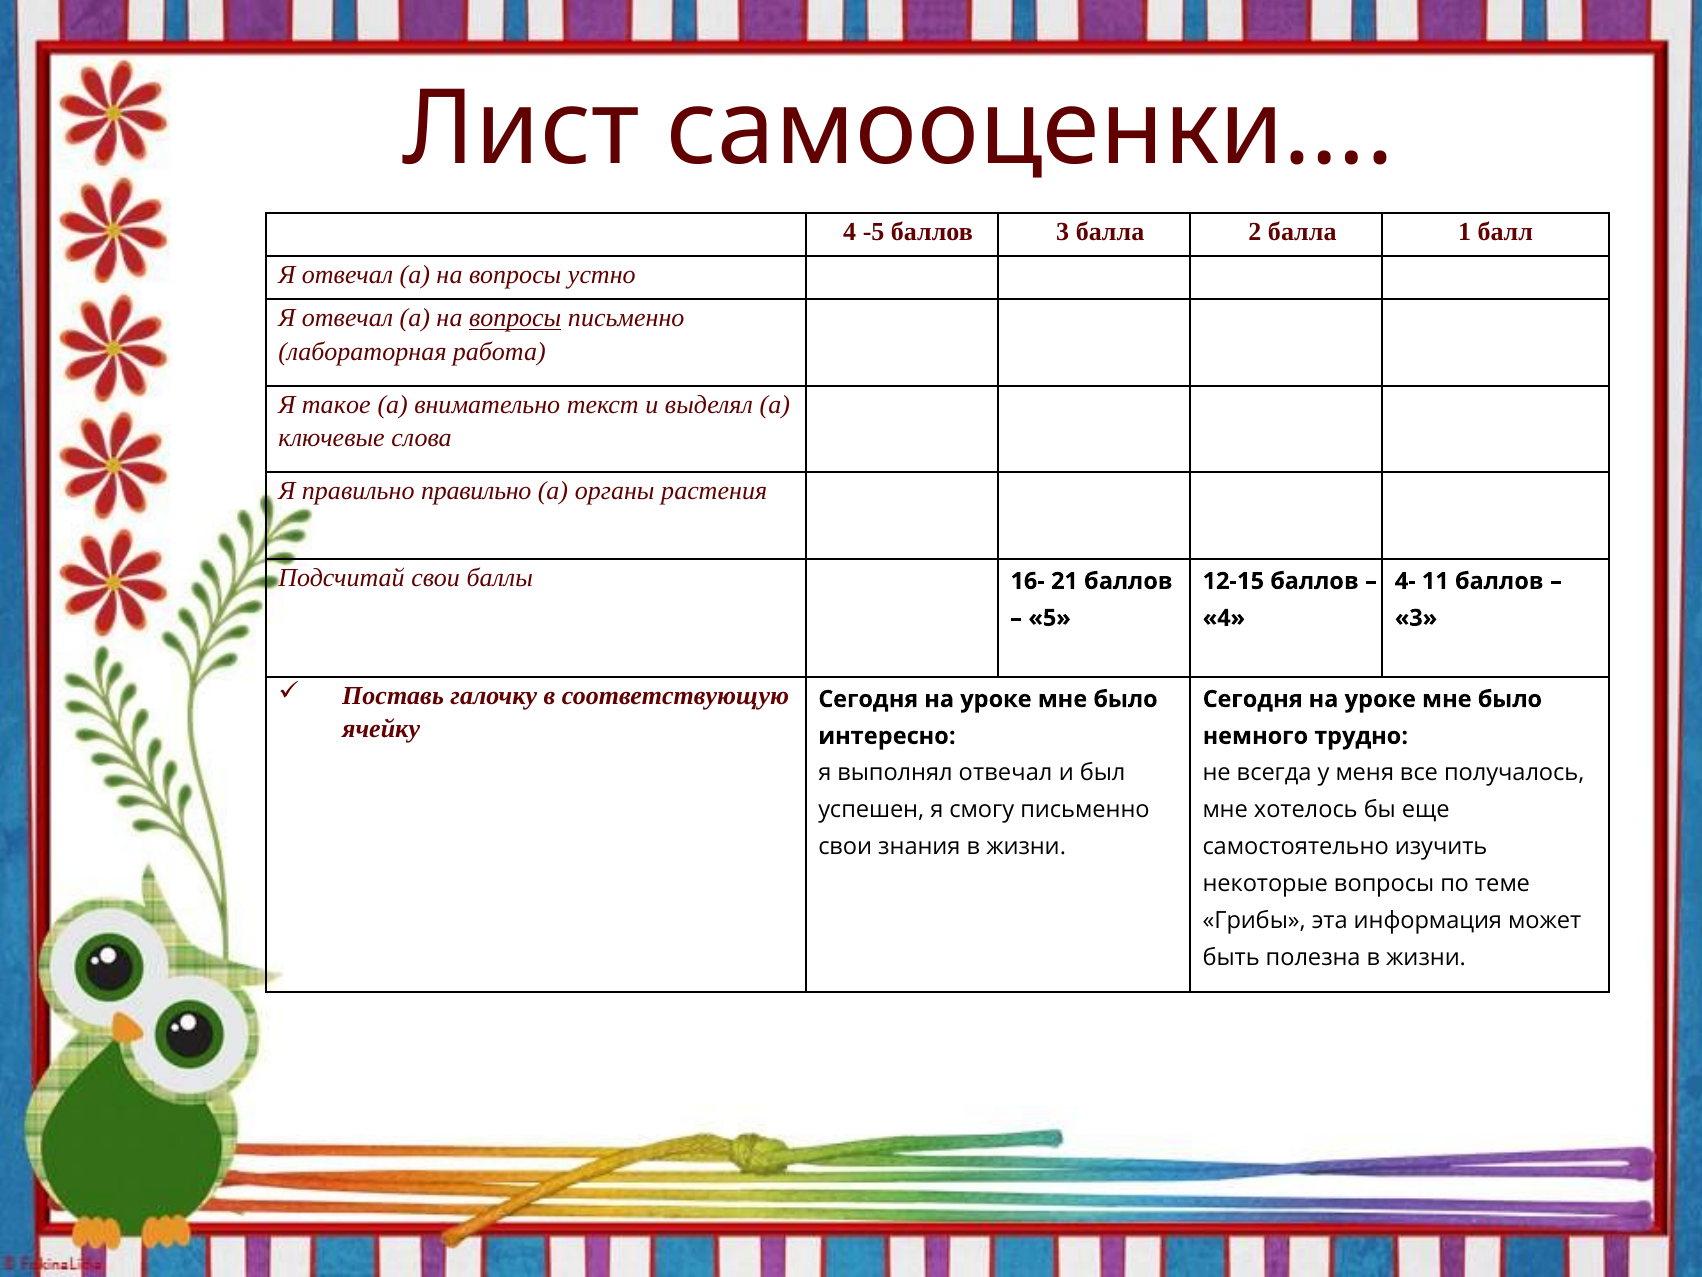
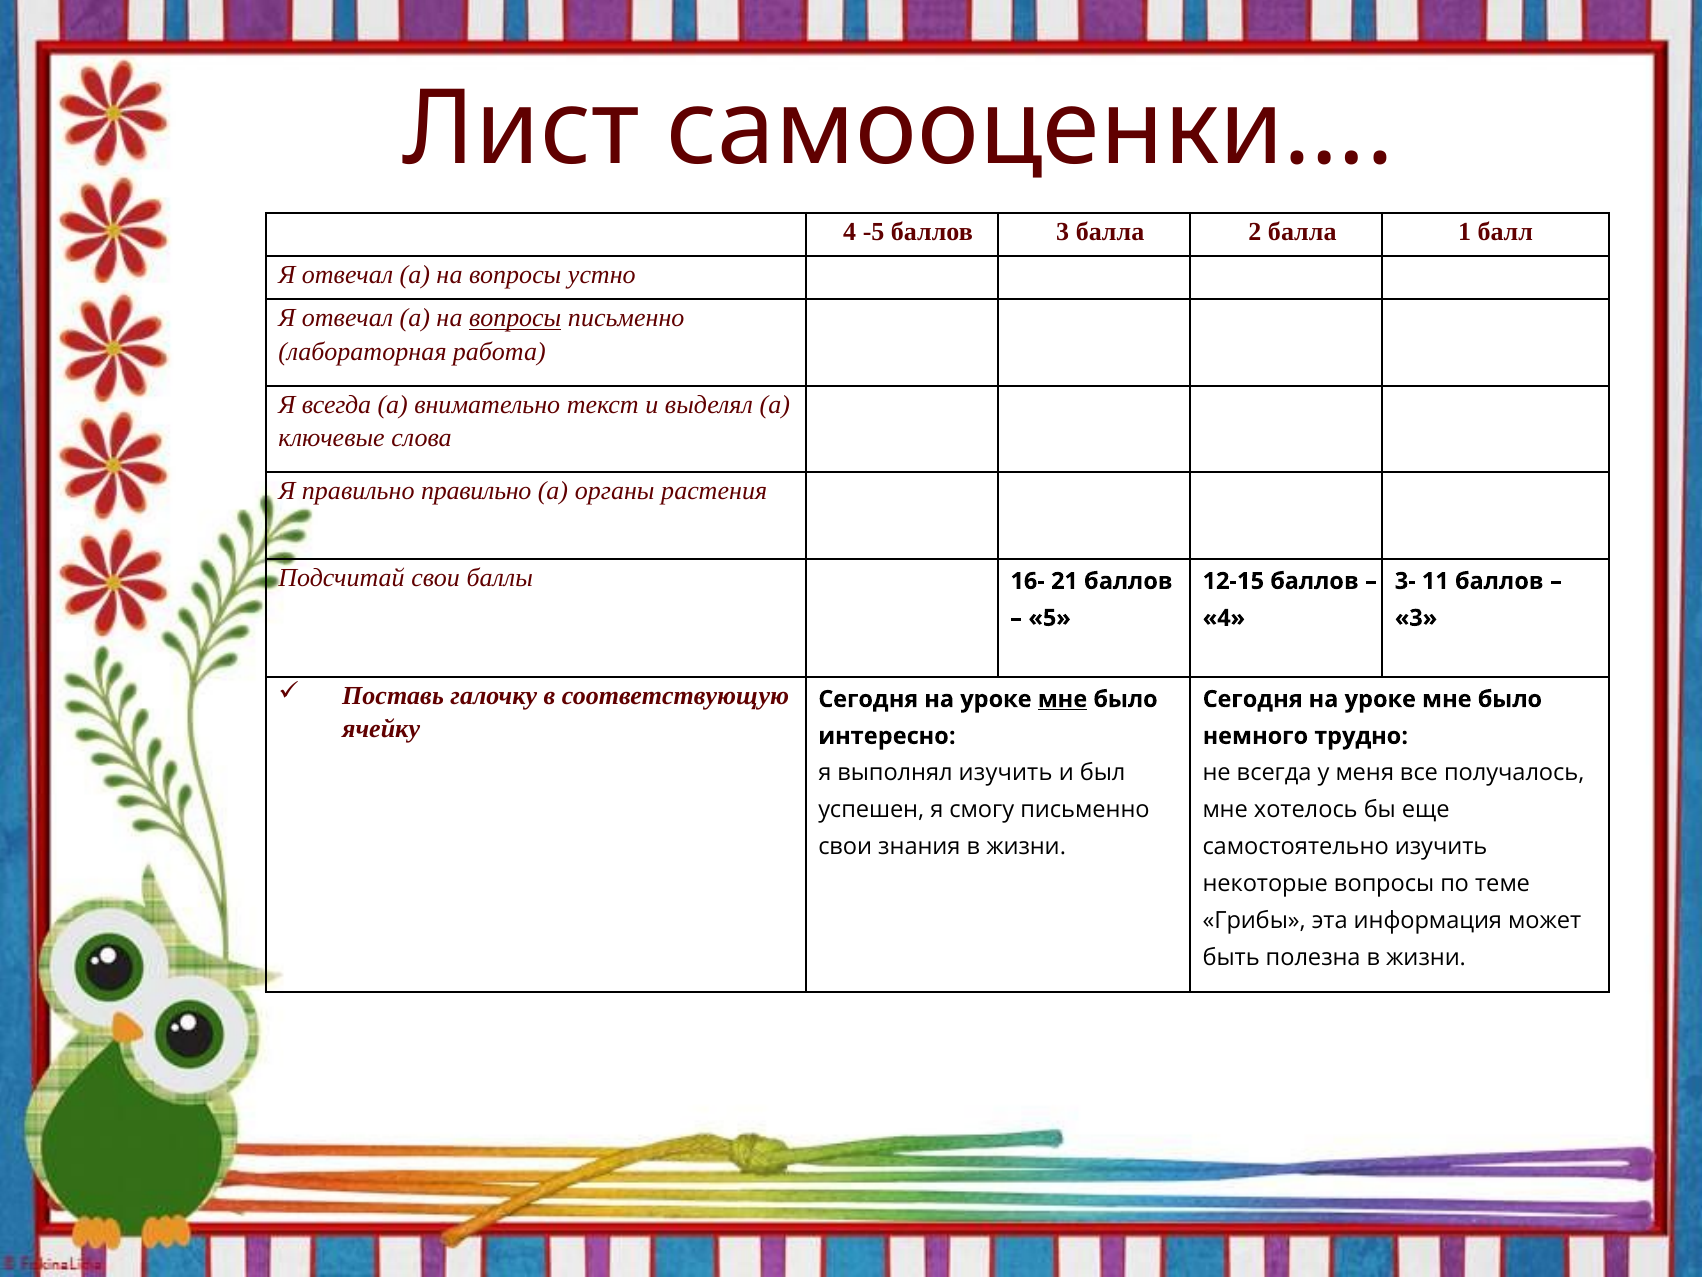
Я такое: такое -> всегда (336, 405)
4-: 4- -> 3- (1405, 581)
мне underline: none -> present (1062, 699)
выполнял отвечал: отвечал -> изучить (1006, 773)
